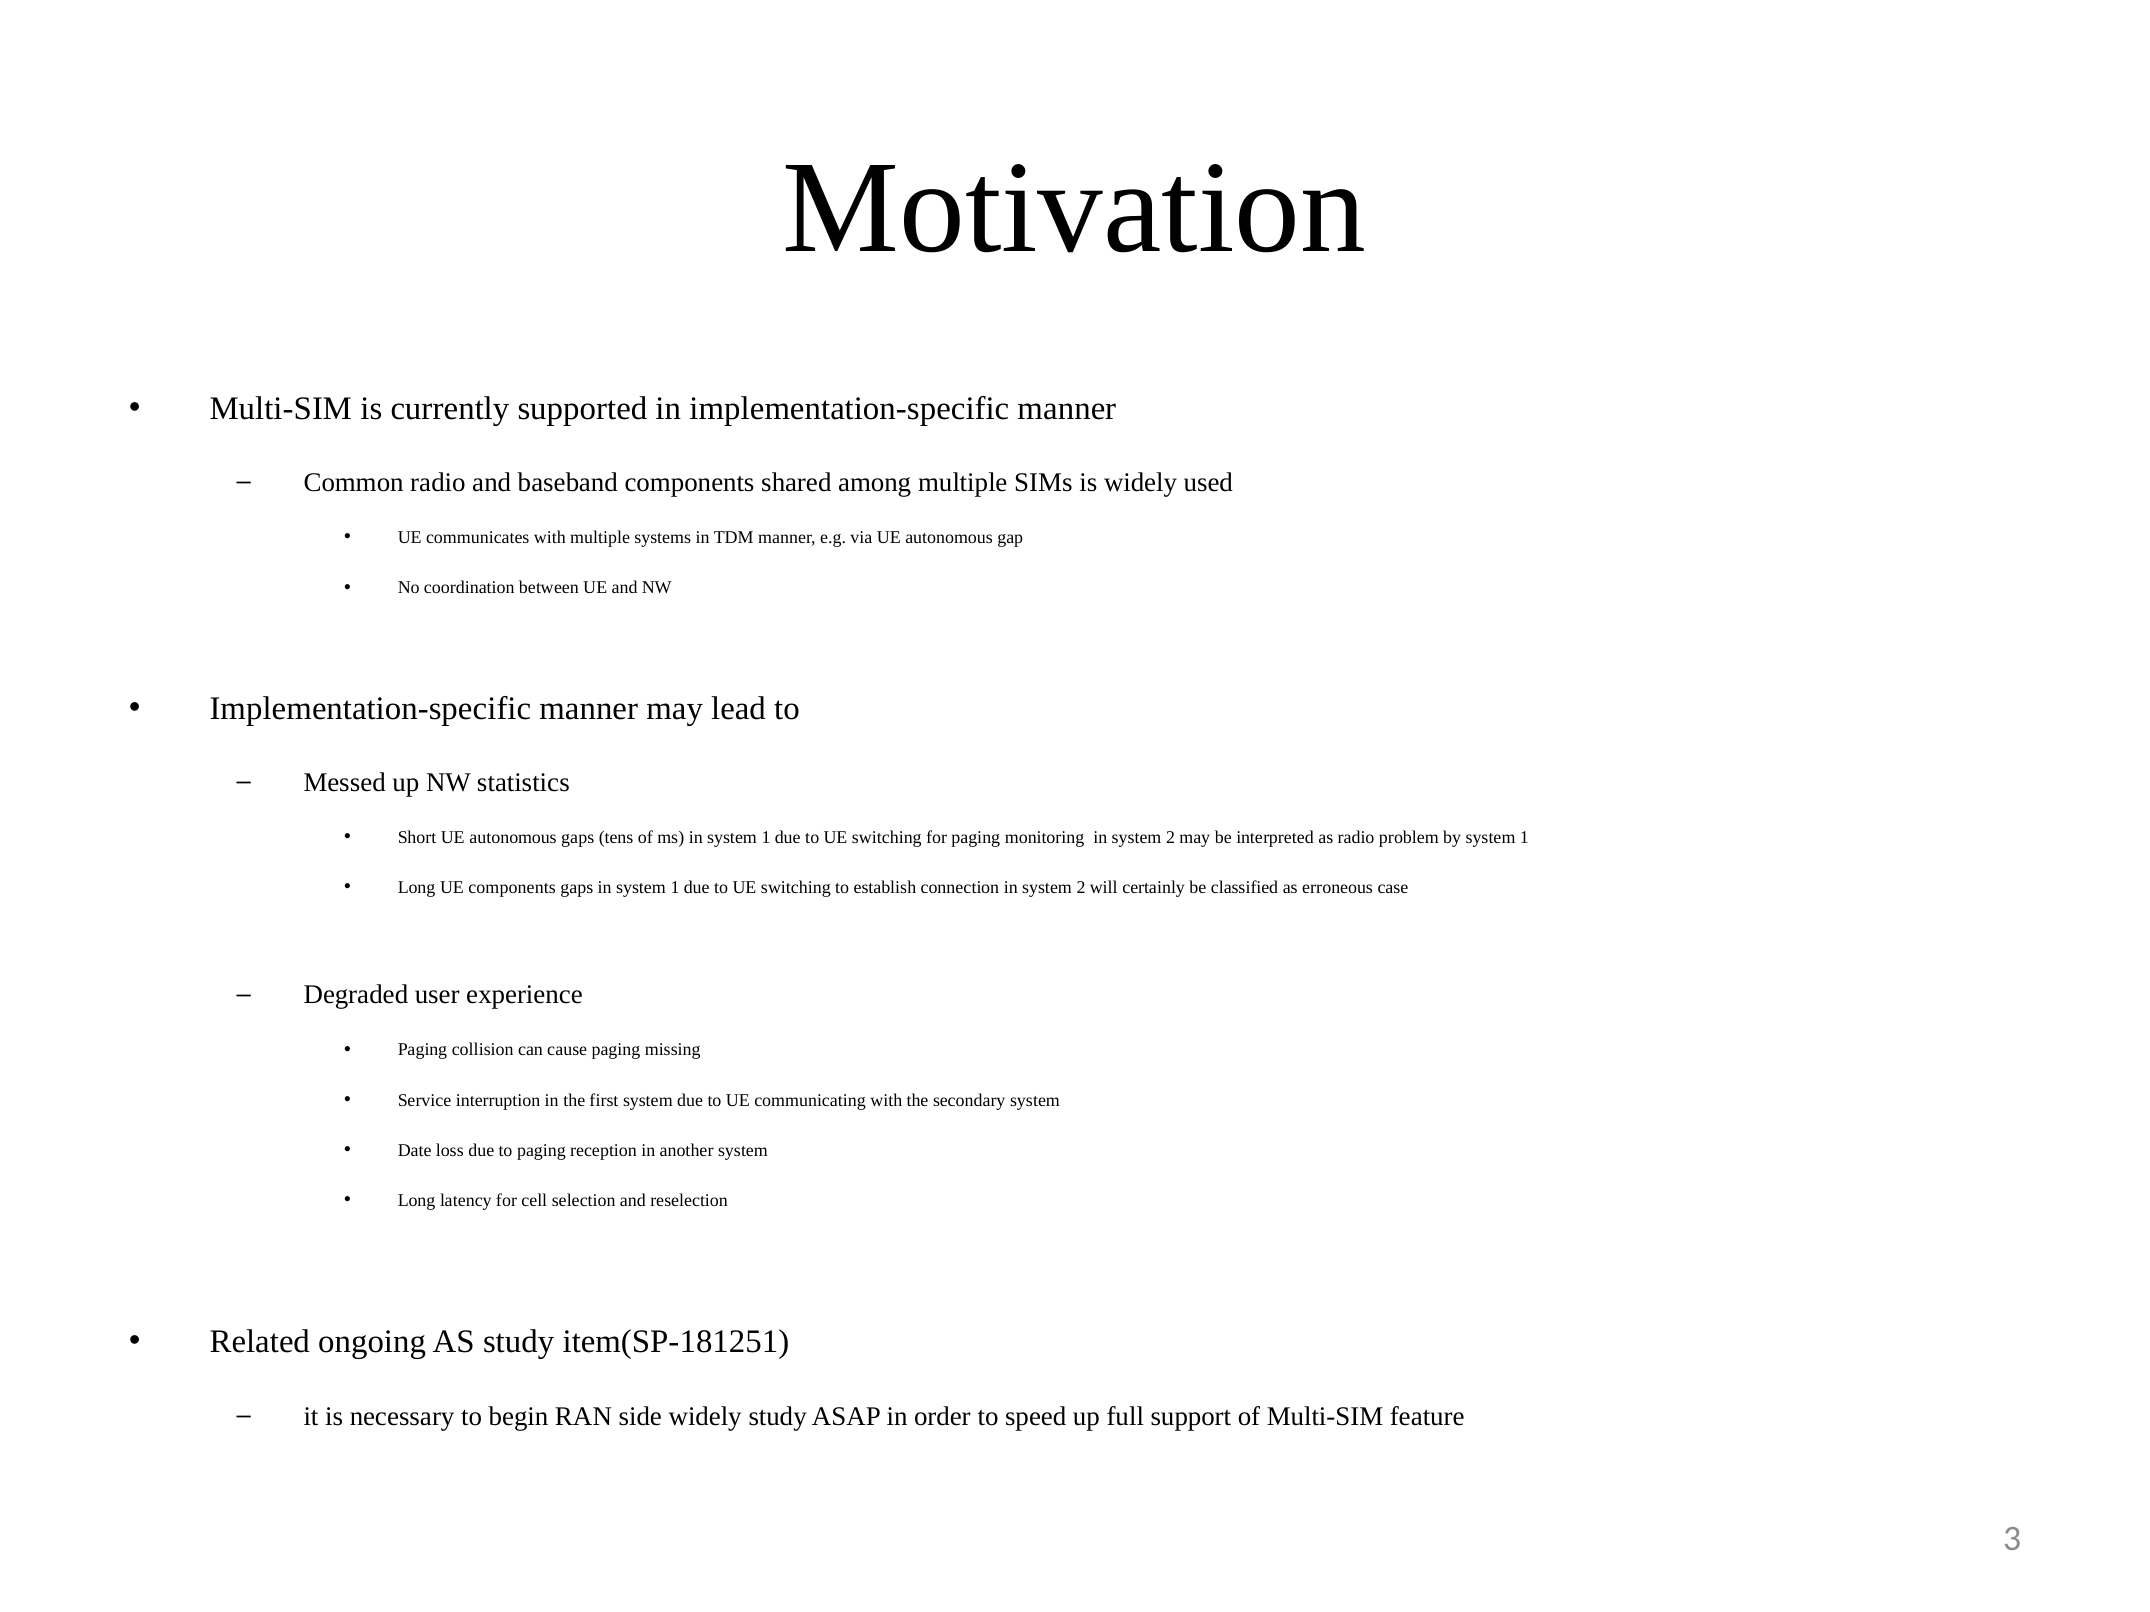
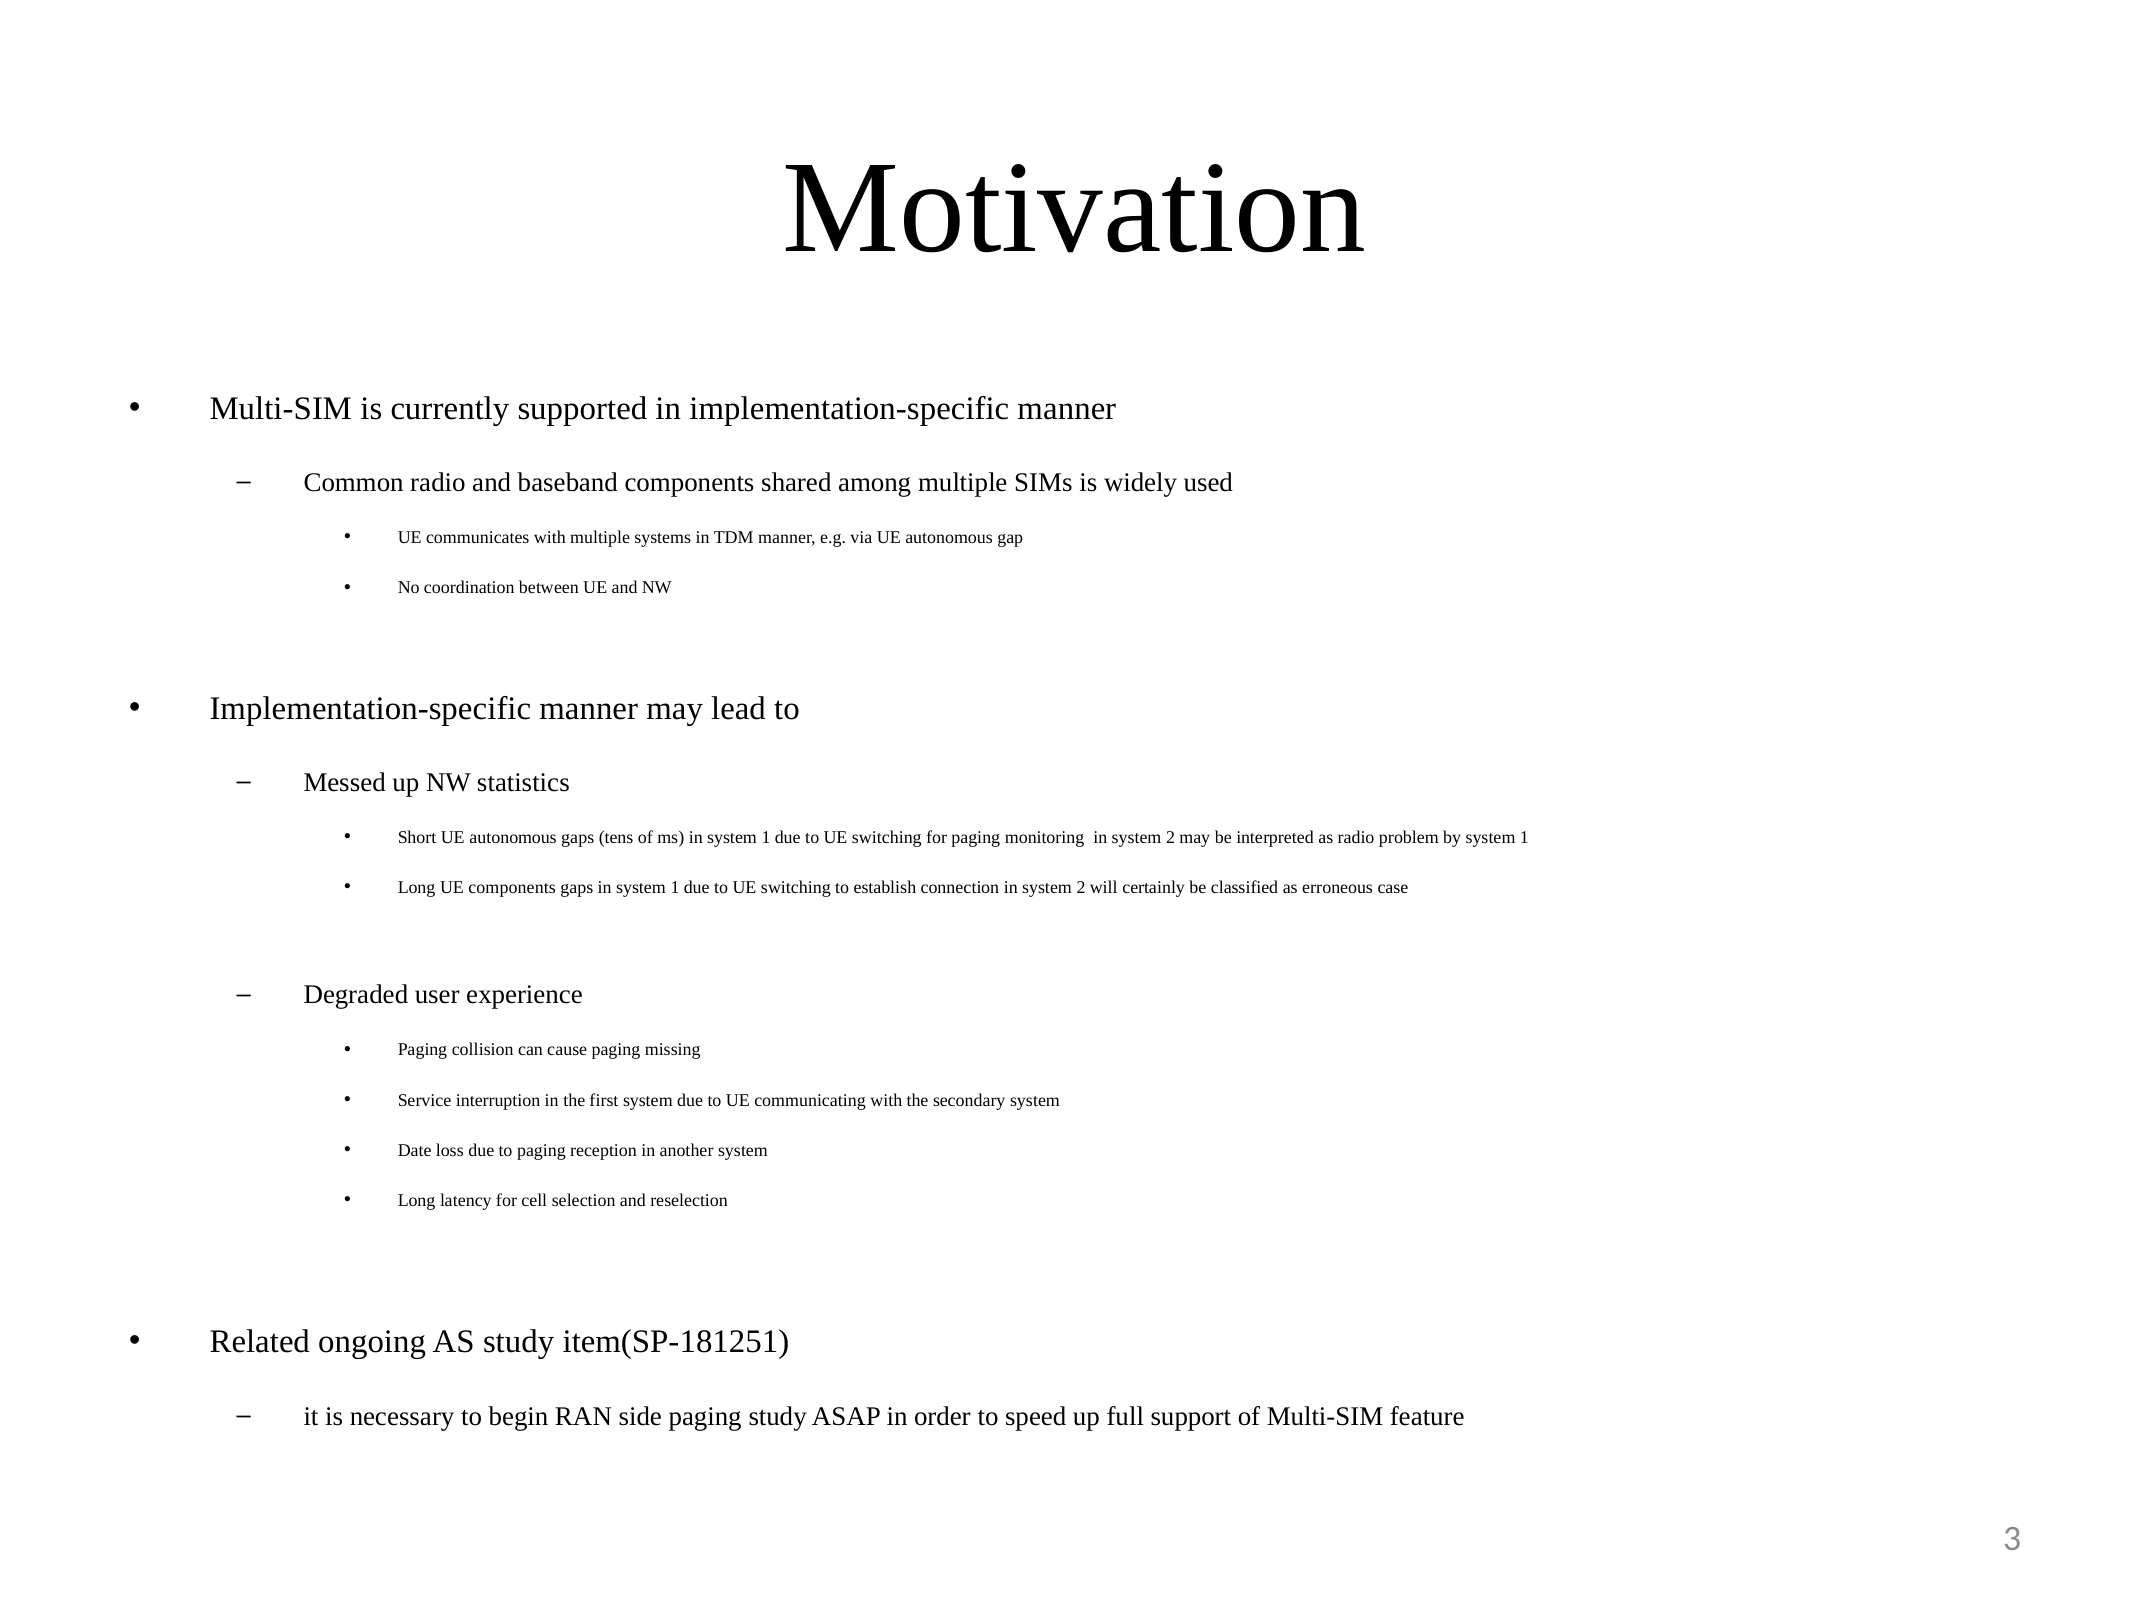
side widely: widely -> paging (705, 1417)
